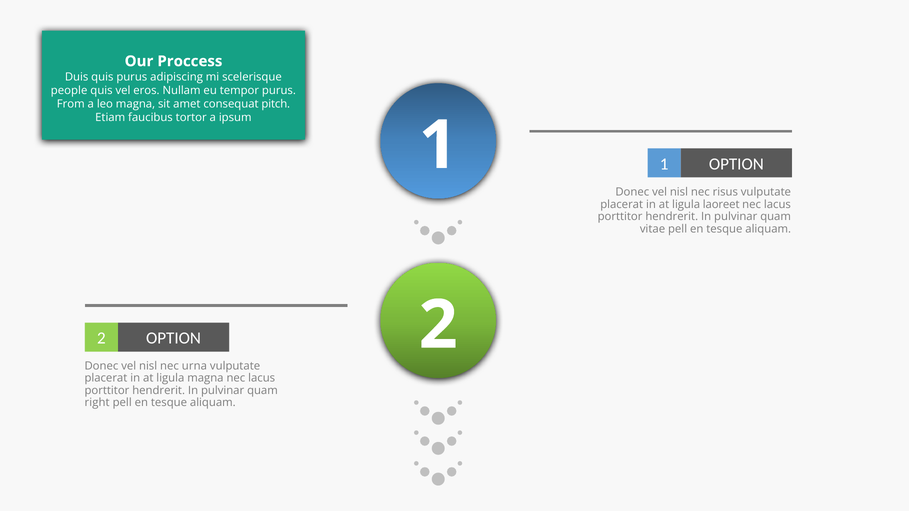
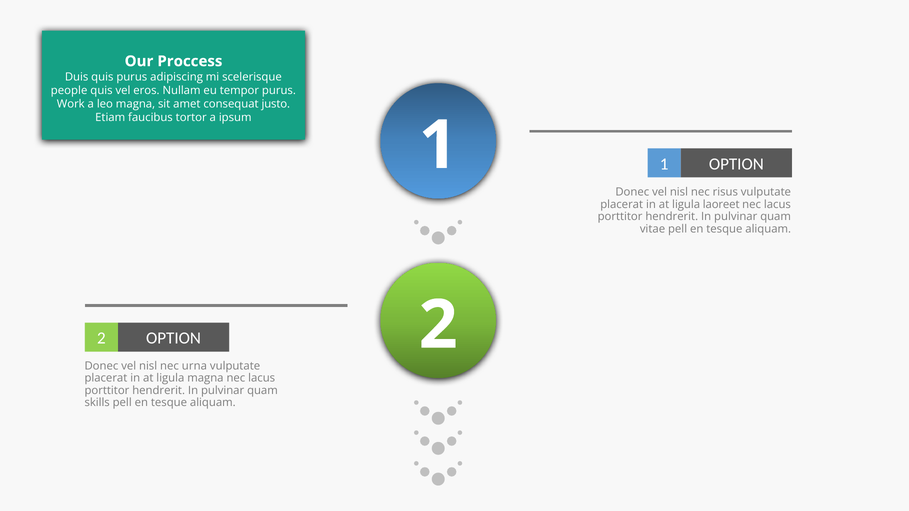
From: From -> Work (71, 104)
pitch: pitch -> justo (276, 104)
right: right -> skills (97, 403)
